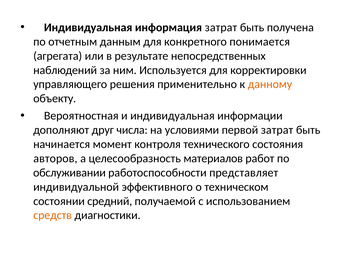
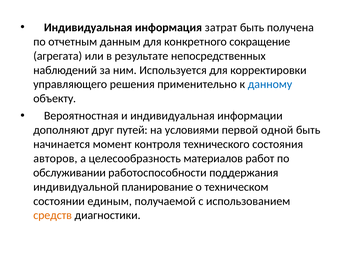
понимается: понимается -> сокращение (260, 42)
данному colour: orange -> blue (270, 84)
числа: числа -> путей (132, 130)
первой затрат: затрат -> одной (277, 130)
представляет: представляет -> поддержания (244, 172)
эффективного: эффективного -> планирование (157, 187)
средний: средний -> единым (110, 201)
